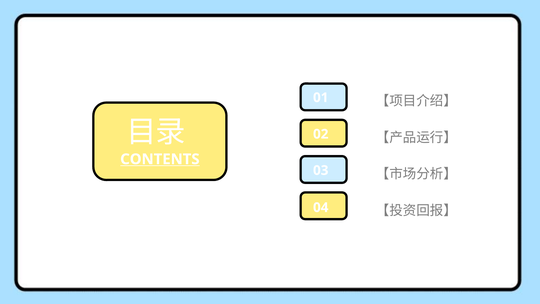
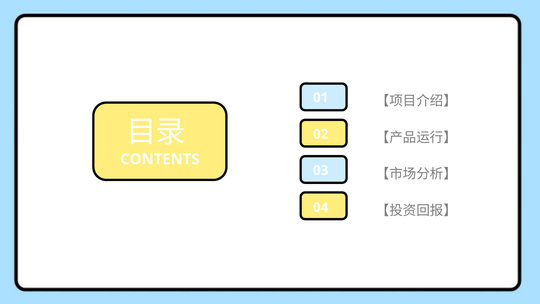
CONTENTS underline: present -> none (160, 159)
